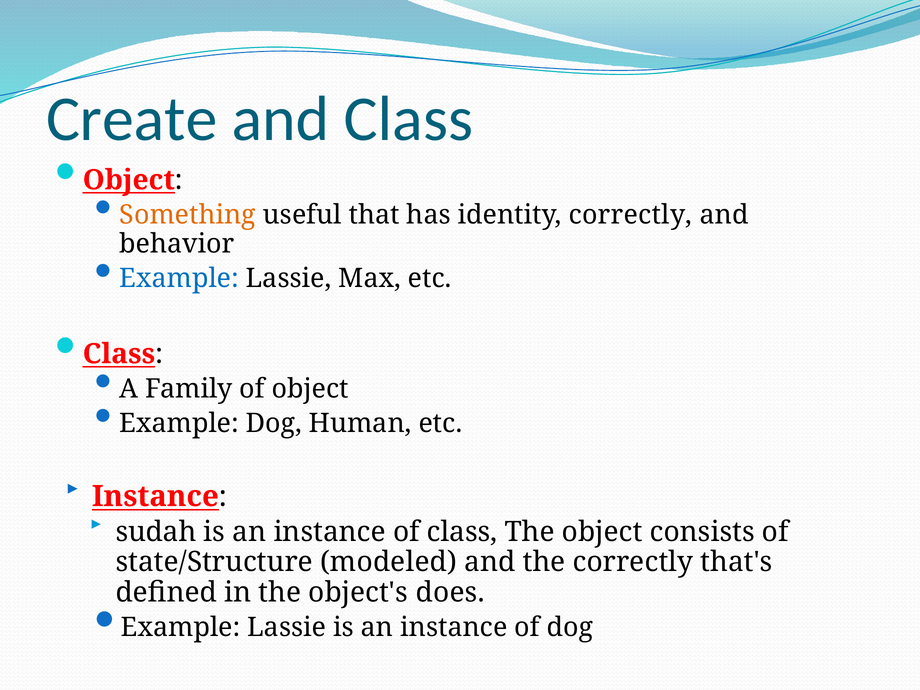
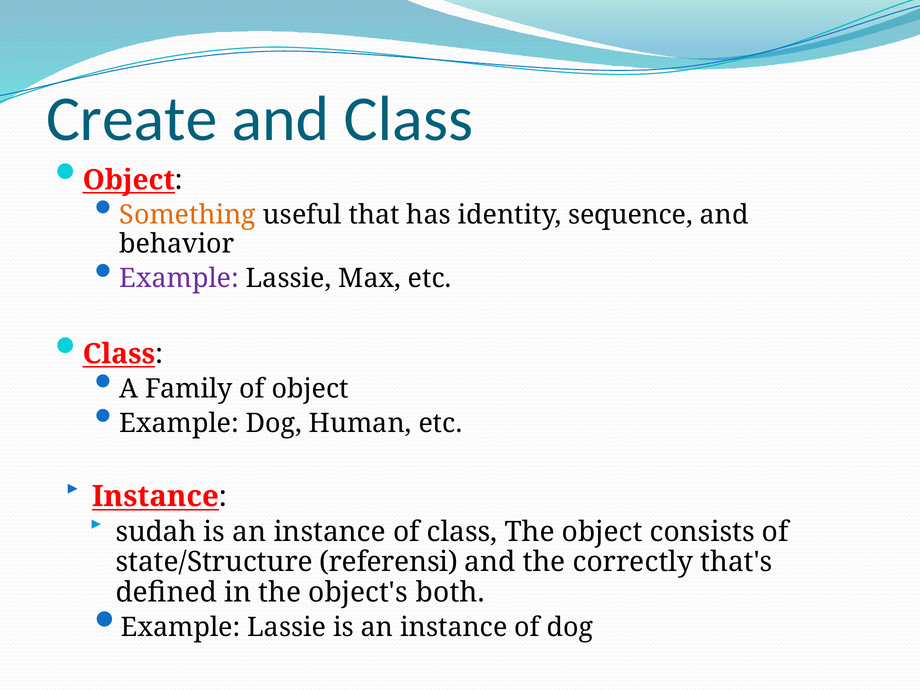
identity correctly: correctly -> sequence (631, 215)
Example colour: blue -> purple (179, 279)
modeled: modeled -> referensi (389, 562)
does: does -> both (450, 593)
